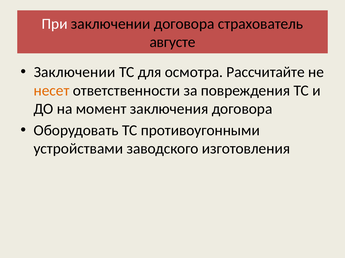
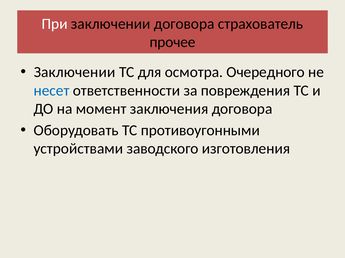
августе: августе -> прочее (173, 42)
Рассчитайте: Рассчитайте -> Очередного (266, 72)
несет colour: orange -> blue (52, 91)
